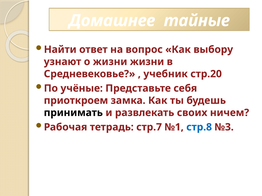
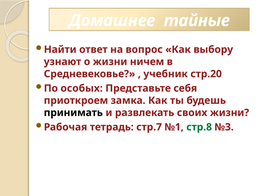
жизни жизни: жизни -> ничем (147, 62)
учёные: учёные -> особых (82, 89)
своих ничем: ничем -> жизни (230, 113)
стр.8 colour: blue -> green (199, 127)
